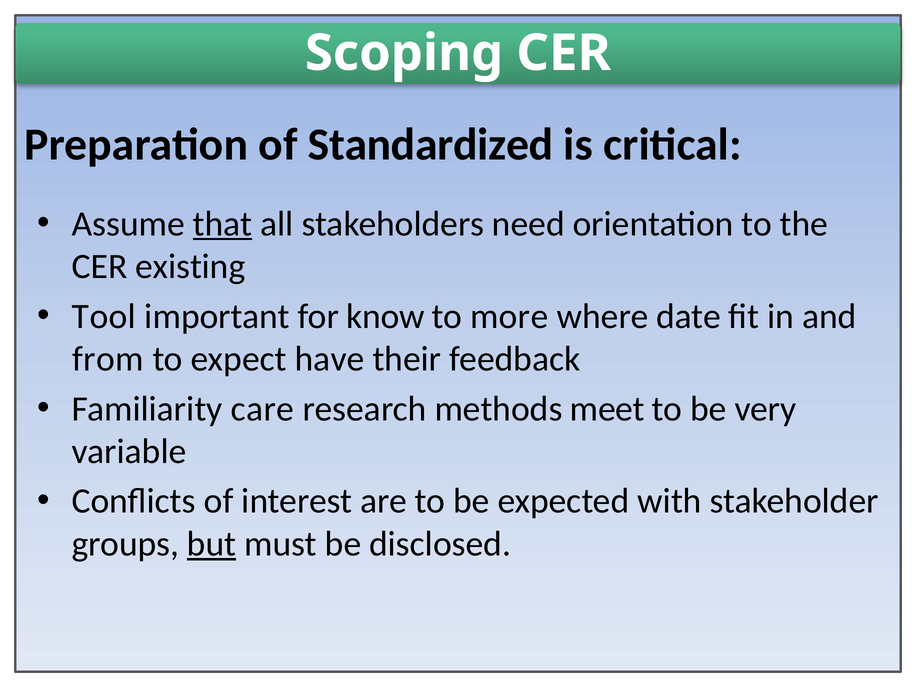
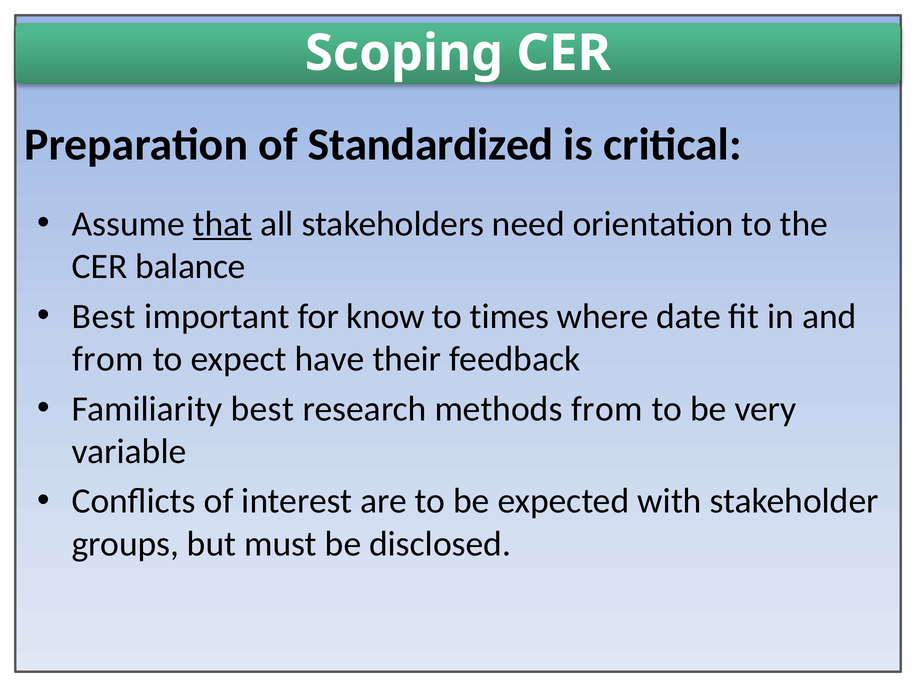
existing: existing -> balance (190, 267)
Tool: Tool -> Best (104, 316)
more: more -> times (510, 316)
Familiarity care: care -> best (263, 409)
methods meet: meet -> from (607, 409)
but underline: present -> none (212, 544)
